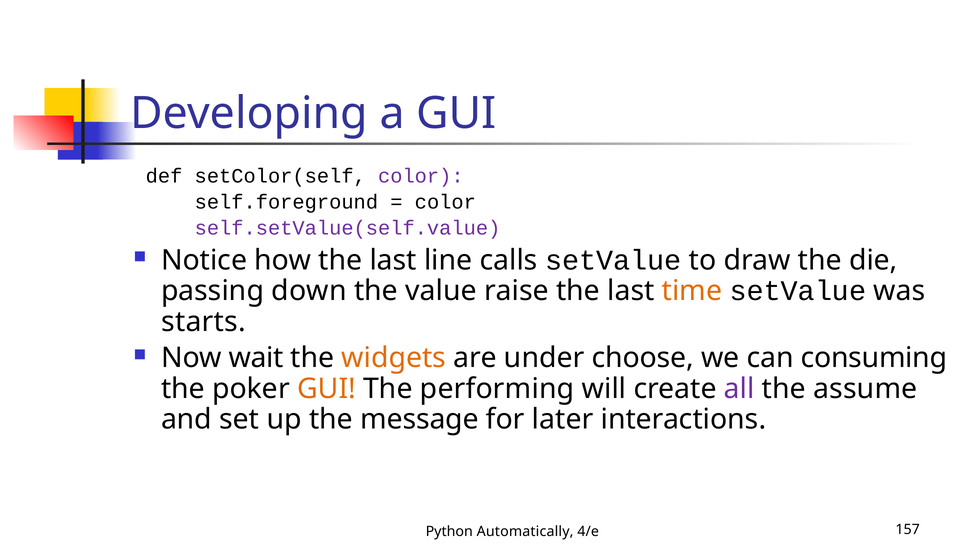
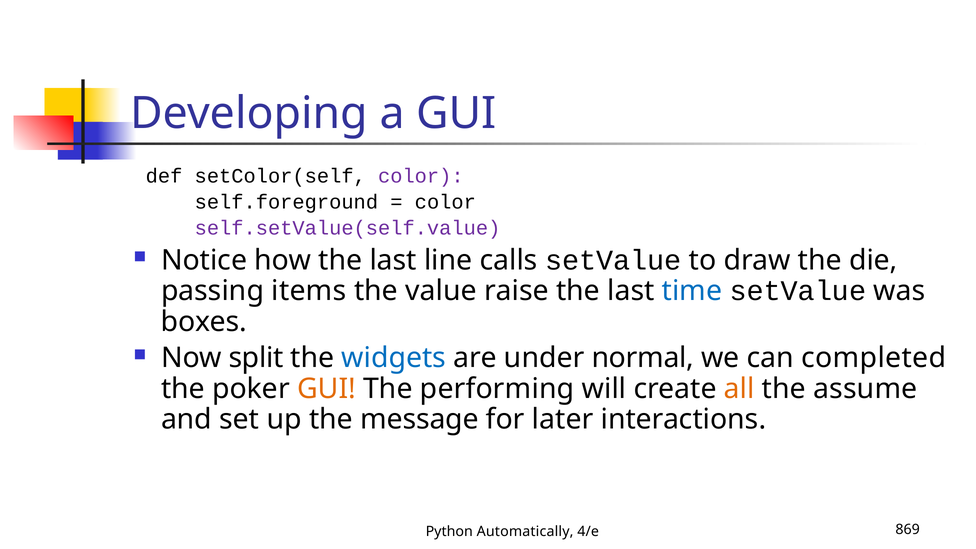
down: down -> items (309, 291)
time colour: orange -> blue (692, 291)
starts: starts -> boxes (204, 322)
wait: wait -> split (256, 358)
widgets colour: orange -> blue (394, 358)
choose: choose -> normal (643, 358)
consuming: consuming -> completed (874, 358)
all colour: purple -> orange (739, 389)
157: 157 -> 869 (908, 529)
